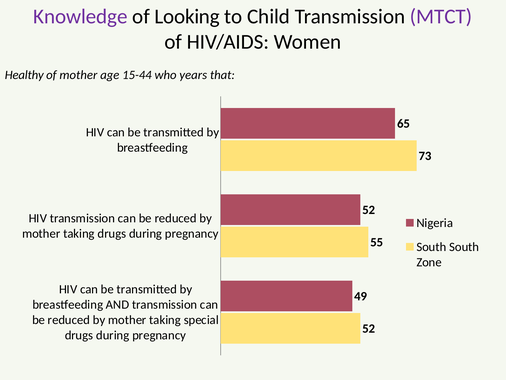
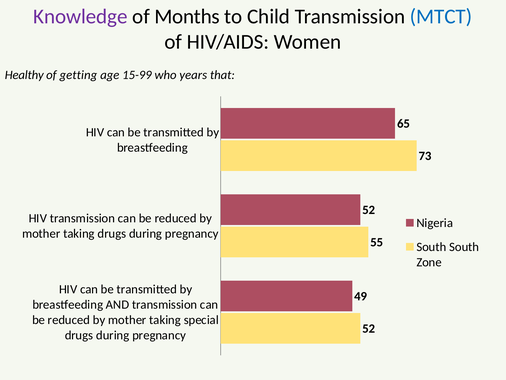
Looking: Looking -> Months (187, 17)
MTCT colour: purple -> blue (441, 17)
of mother: mother -> getting (78, 75)
15-44: 15-44 -> 15-99 (137, 75)
